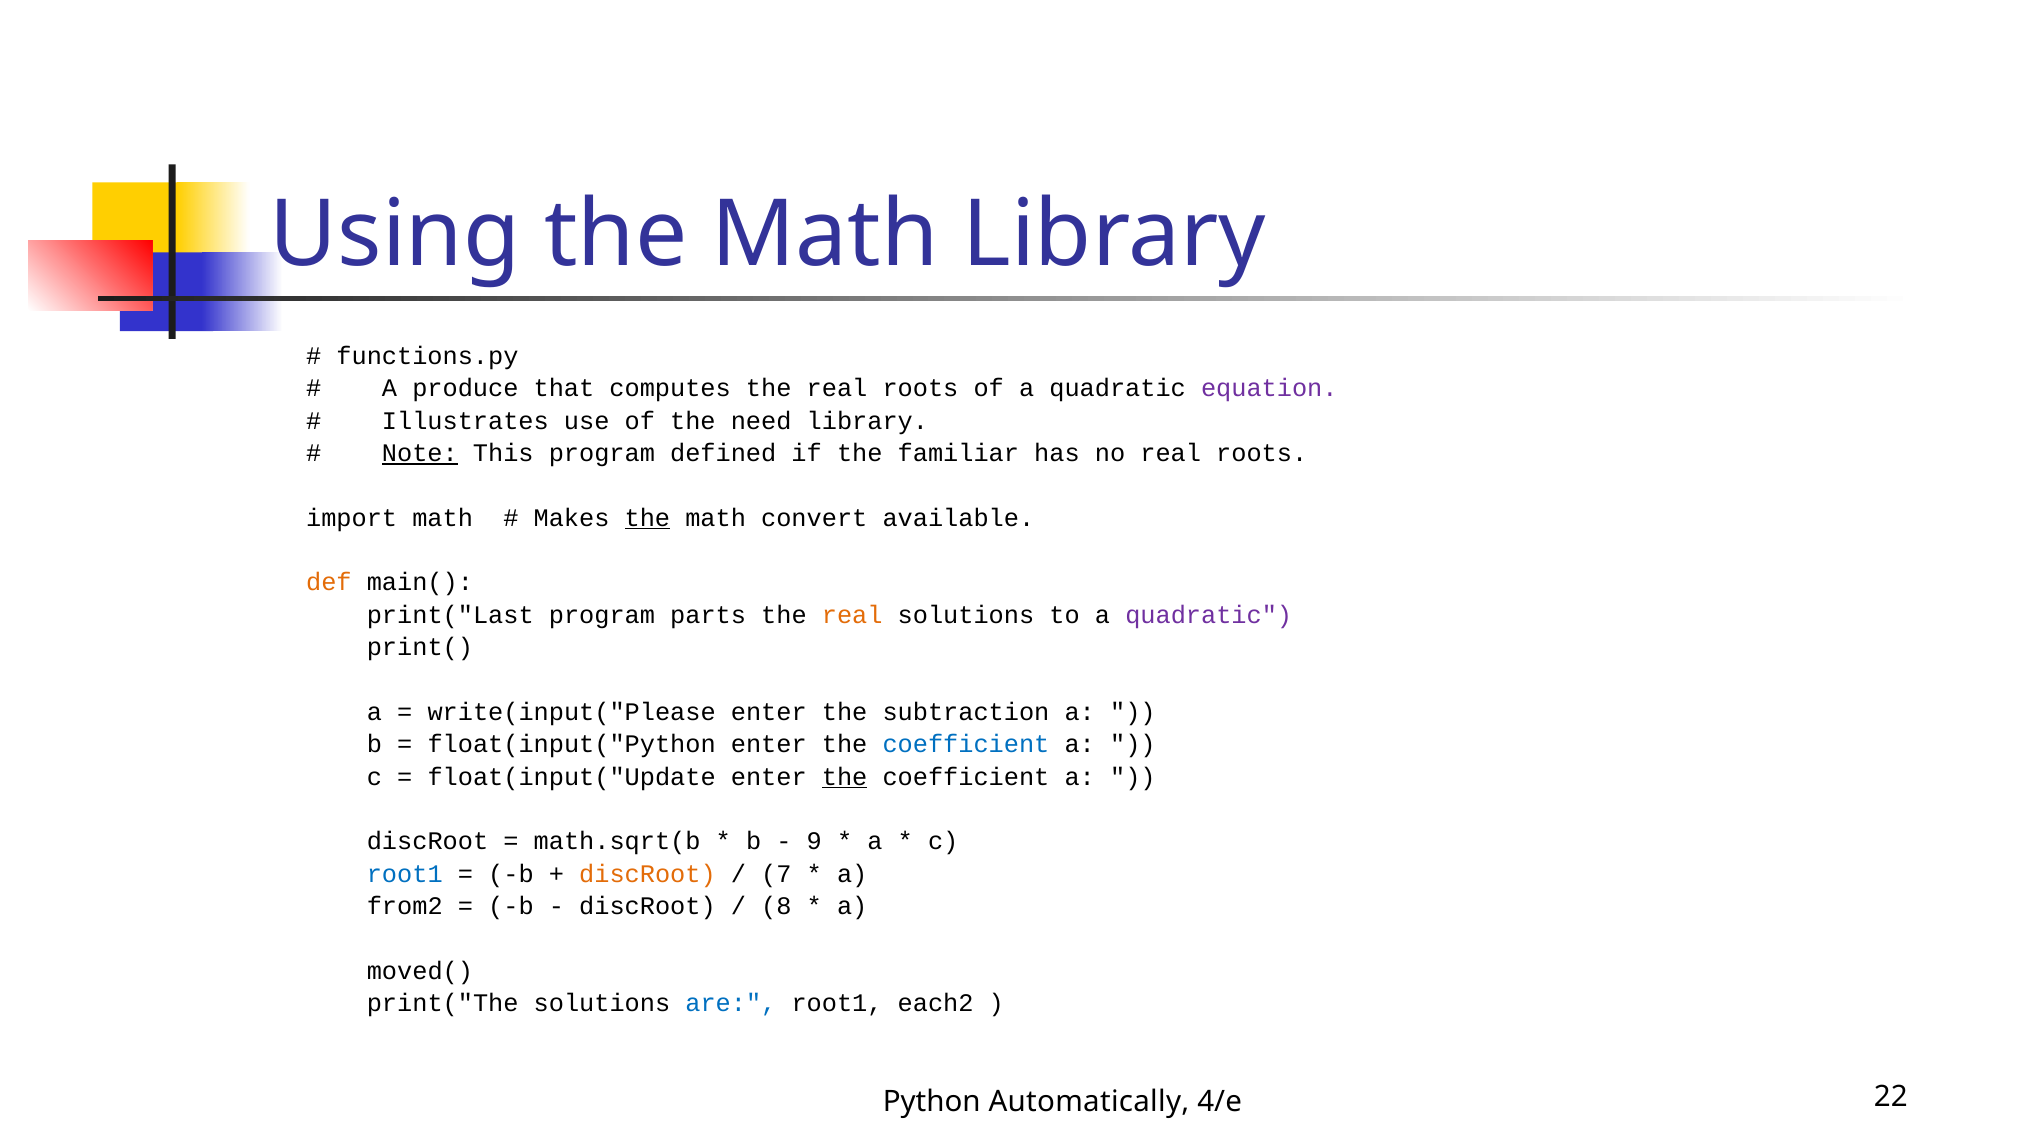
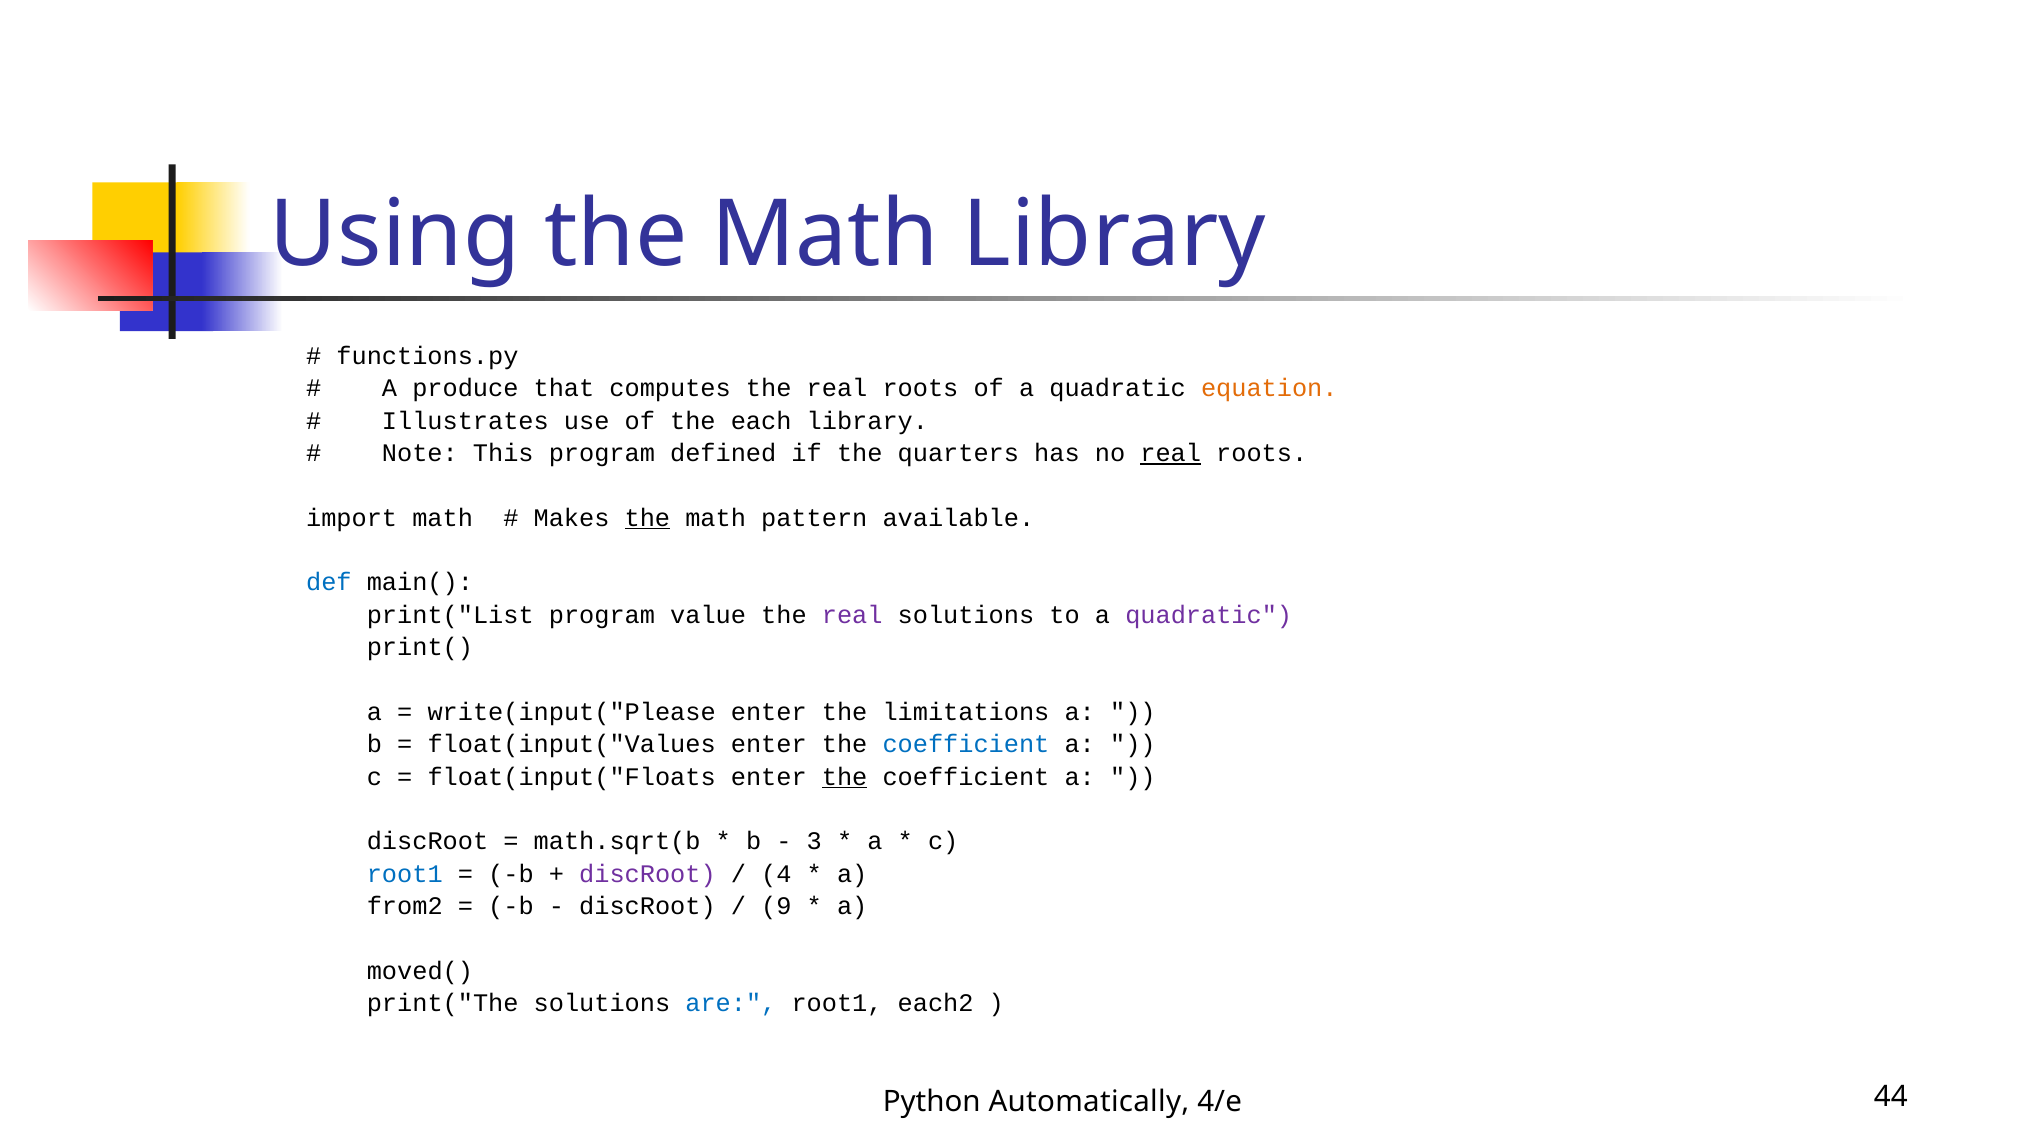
equation colour: purple -> orange (1269, 388)
need: need -> each (761, 421)
Note underline: present -> none (420, 453)
familiar: familiar -> quarters (958, 453)
real underline: none -> present (1171, 453)
convert: convert -> pattern (814, 518)
def colour: orange -> blue (329, 583)
print("Last: print("Last -> print("List (450, 615)
parts: parts -> value (708, 615)
real colour: orange -> purple (852, 615)
subtraction: subtraction -> limitations (966, 712)
float(input("Python: float(input("Python -> float(input("Values (572, 745)
float(input("Update: float(input("Update -> float(input("Floats (572, 777)
9: 9 -> 3 (814, 842)
discRoot colour: orange -> purple (647, 874)
7: 7 -> 4 (776, 874)
8: 8 -> 9 (776, 907)
22: 22 -> 44 (1891, 1098)
